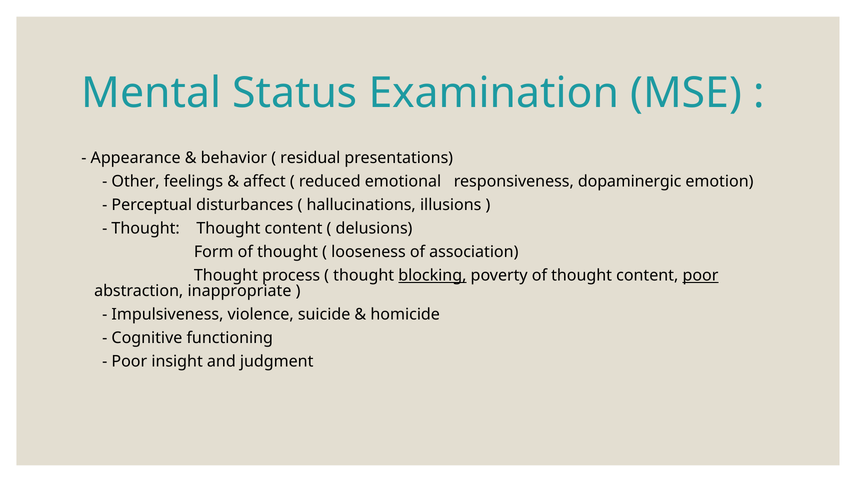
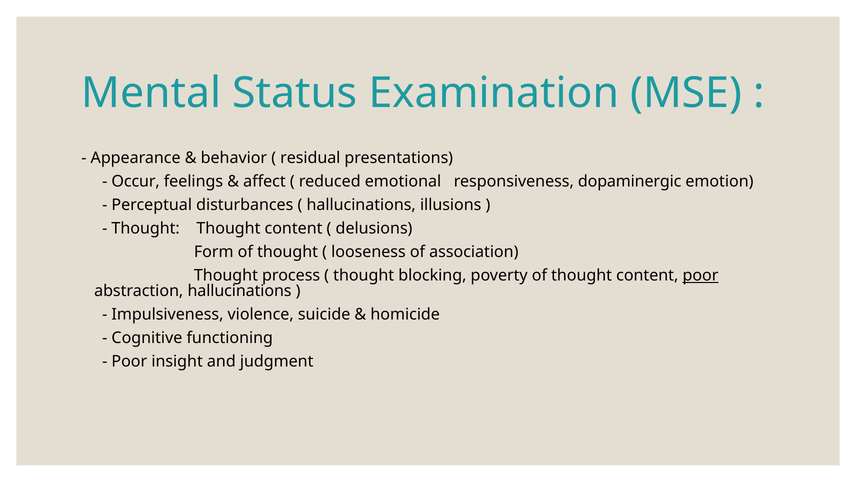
Other: Other -> Occur (136, 181)
blocking underline: present -> none (432, 275)
abstraction inappropriate: inappropriate -> hallucinations (240, 291)
